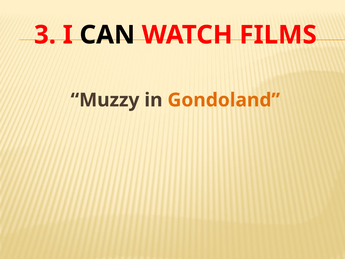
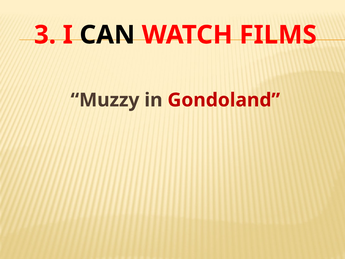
Gondoland colour: orange -> red (224, 100)
